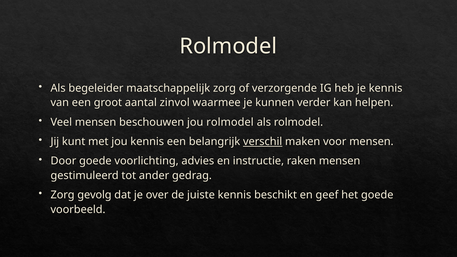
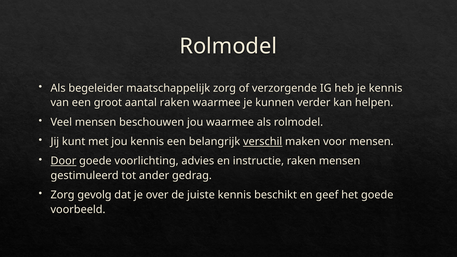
aantal zinvol: zinvol -> raken (175, 103)
jou rolmodel: rolmodel -> waarmee (230, 122)
Door underline: none -> present (63, 161)
